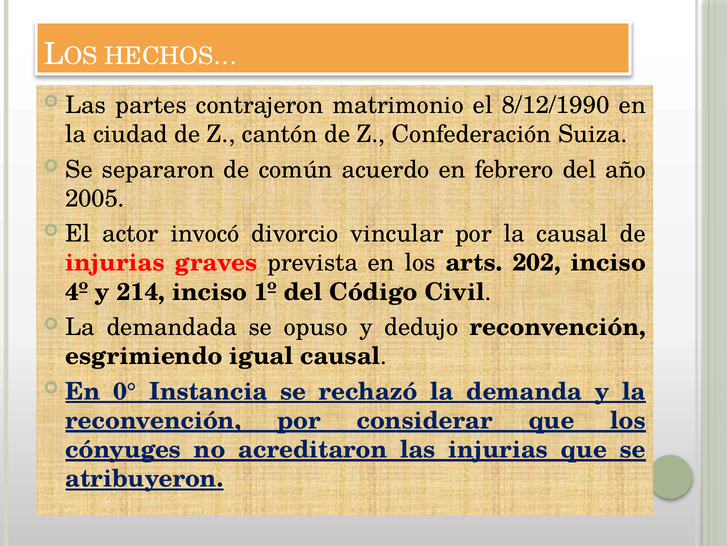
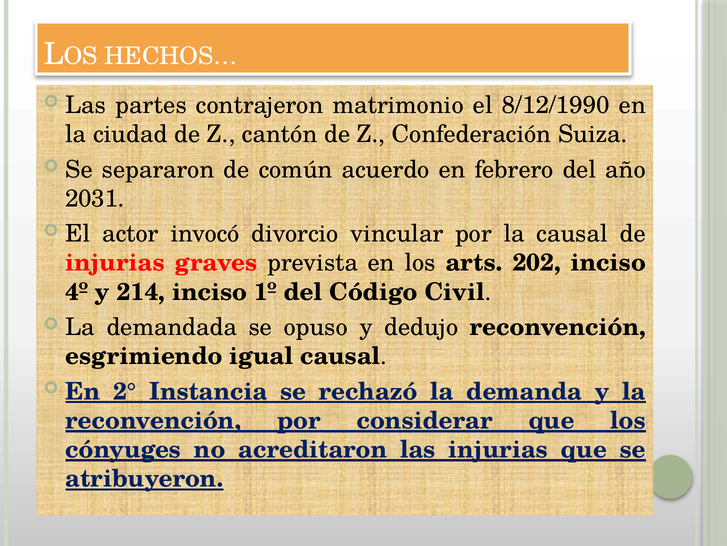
2005: 2005 -> 2031 (95, 198)
0°: 0° -> 2° (125, 391)
